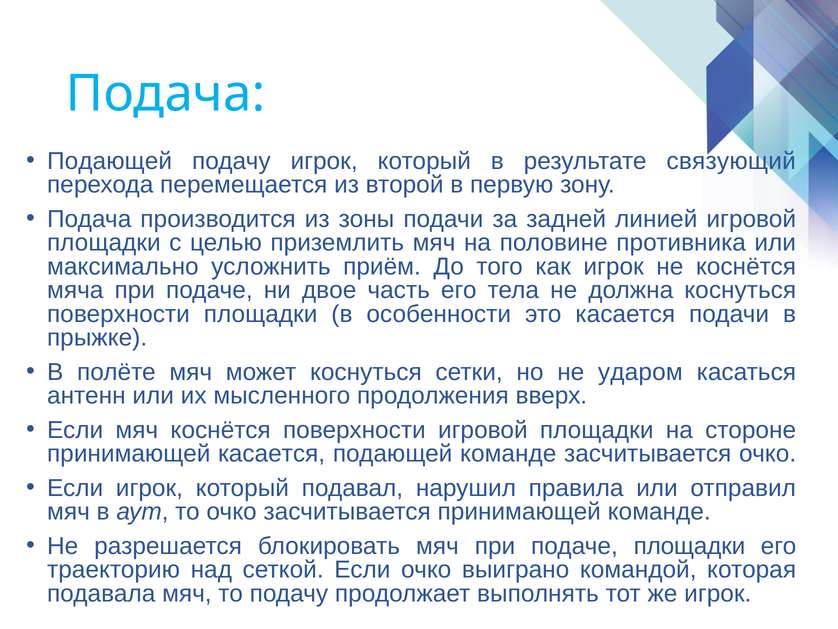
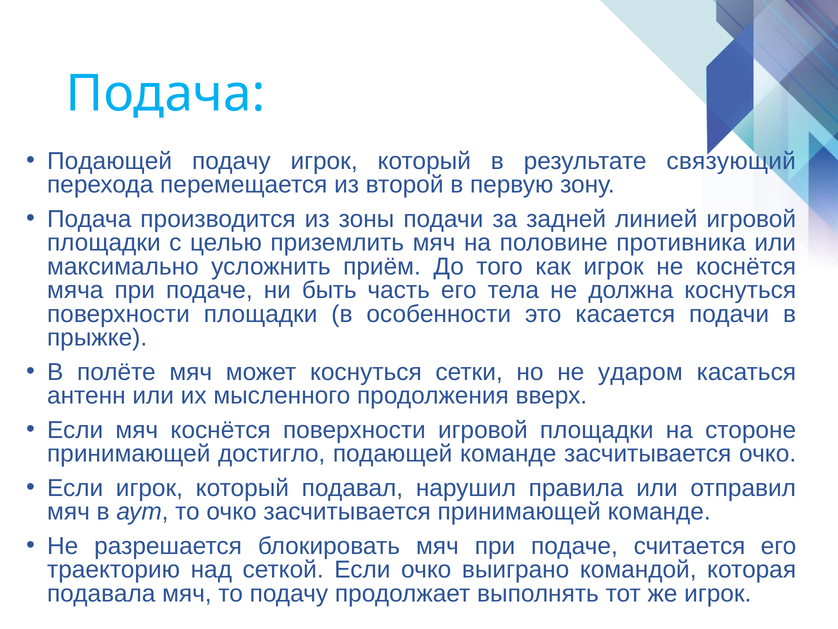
двое: двое -> быть (329, 290)
принимающей касается: касается -> достигло (272, 454)
подаче площадки: площадки -> считается (689, 546)
